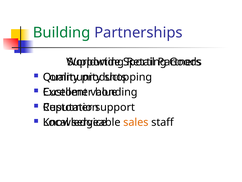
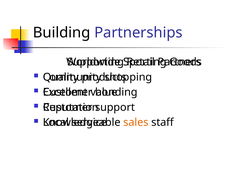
Building colour: green -> black (62, 32)
